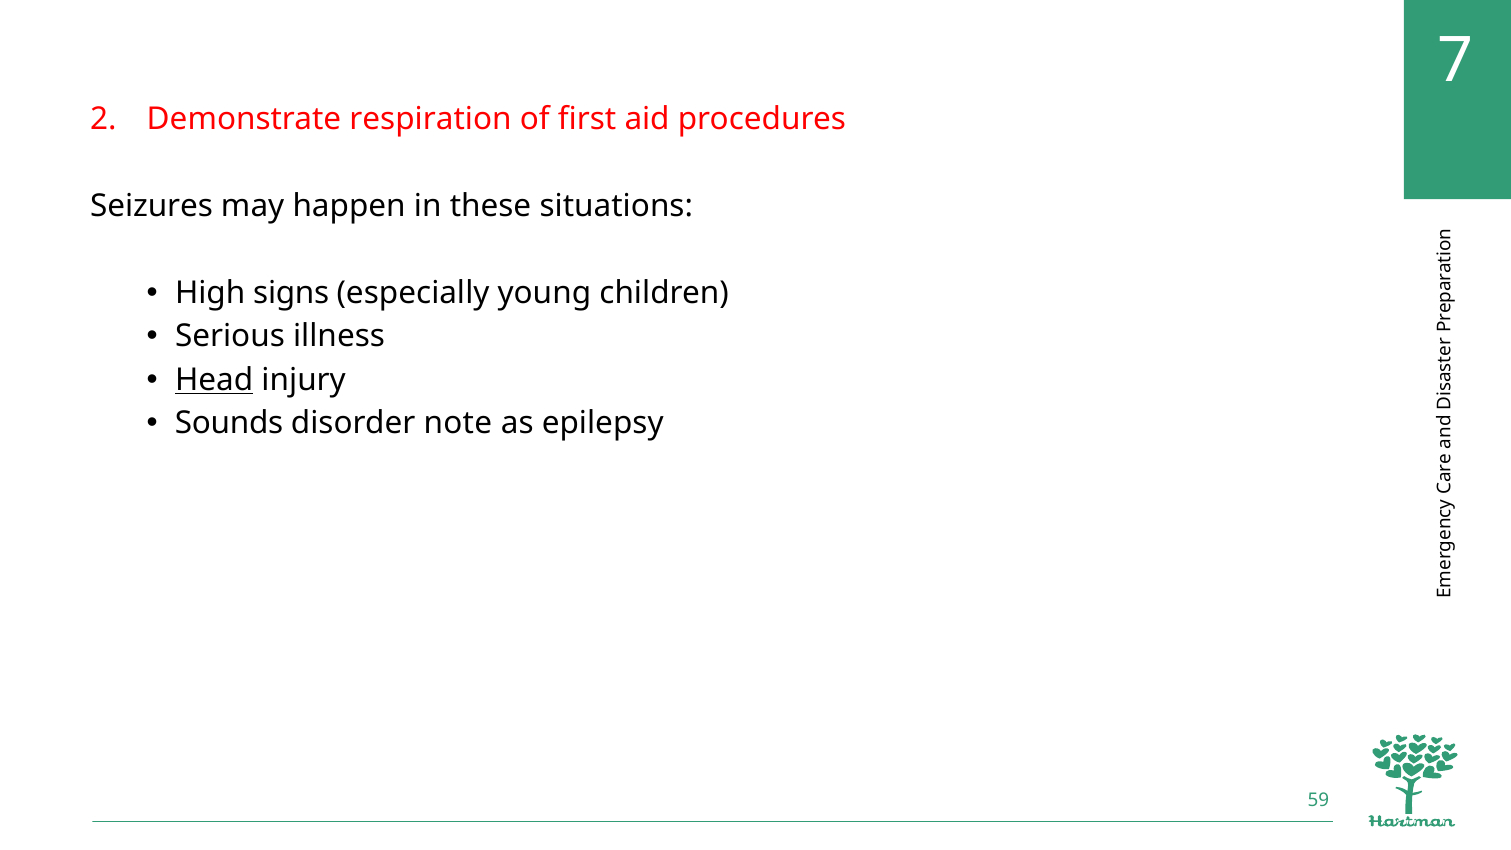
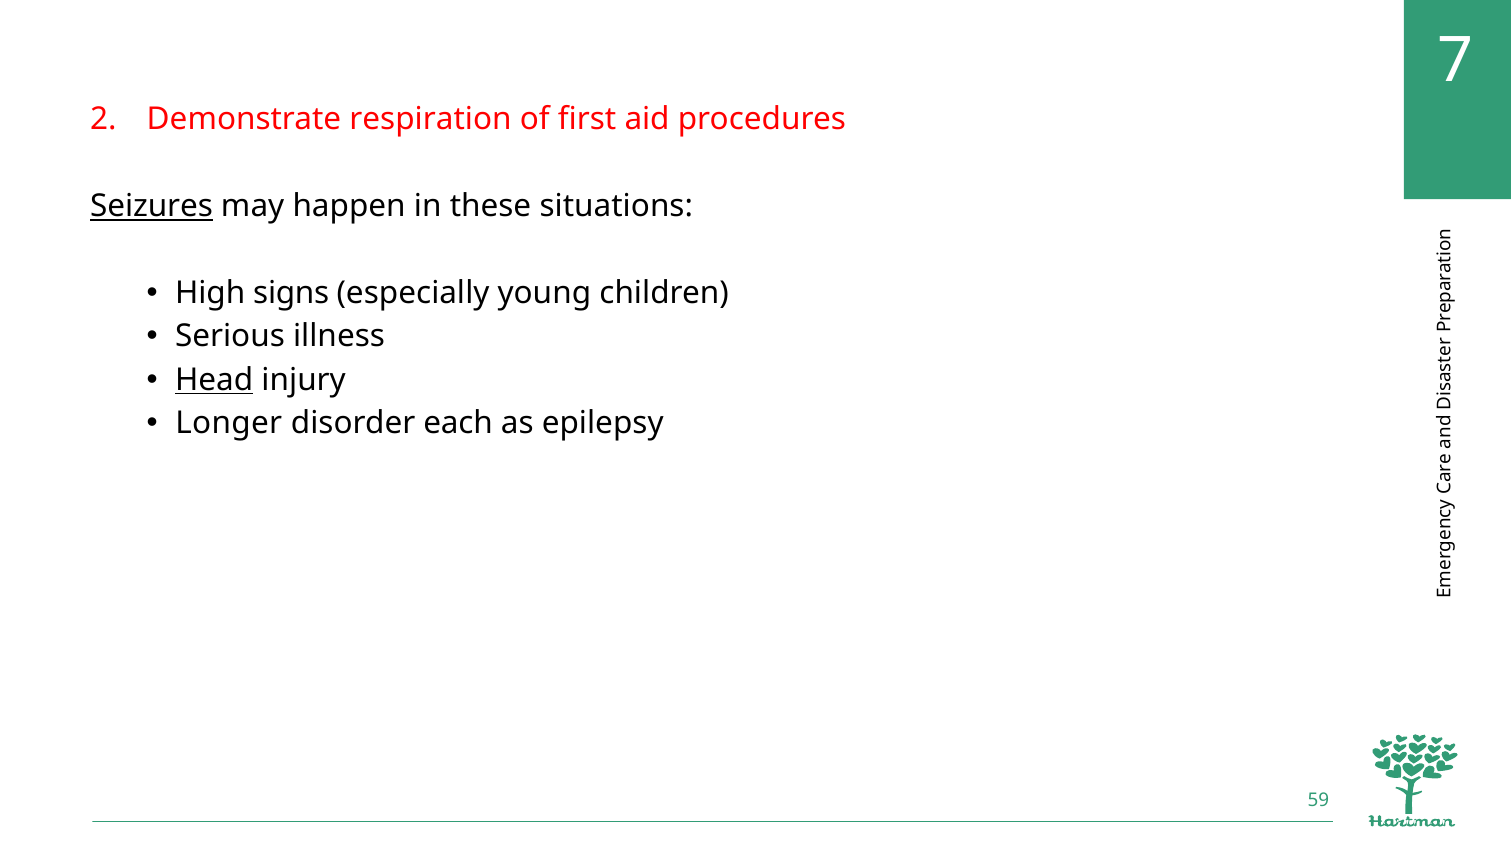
Seizures underline: none -> present (152, 206)
Sounds: Sounds -> Longer (229, 423)
note: note -> each (458, 423)
